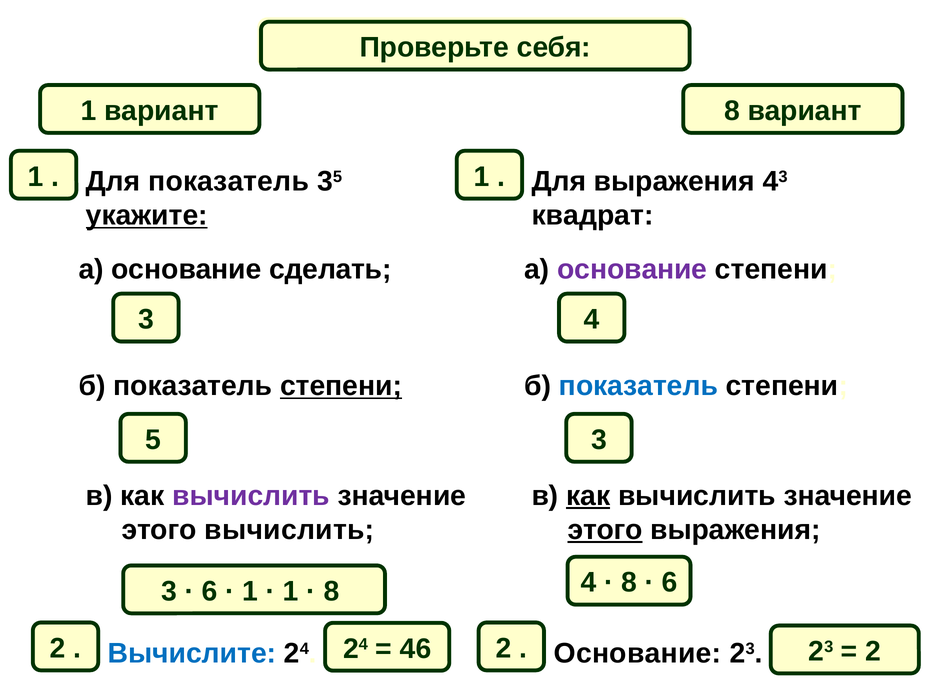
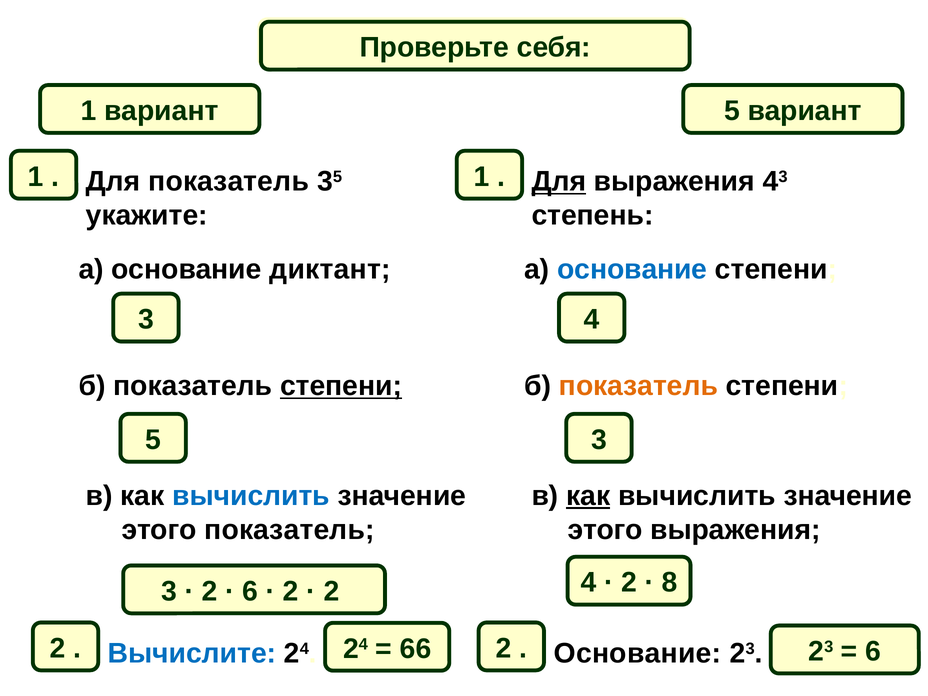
вариант 8: 8 -> 5 (732, 111)
Для underline: none -> present (559, 181)
укажите underline: present -> none (147, 215)
квадрат: квадрат -> степень (593, 215)
основание сделать: сделать -> диктант (330, 269)
основание colour: purple -> blue (632, 269)
показатель colour: blue -> orange (638, 386)
вычислить colour: purple -> blue (251, 496)
этого вычислить: вычислить -> показатель (290, 530)
этого underline: present -> none (605, 530)
8: 8 -> 2 (629, 583)
6: 6 -> 8 (670, 583)
6: 6 -> 2 (209, 591)
1: 1 -> 6 (250, 591)
1: 1 -> 2 (291, 591)
8: 8 -> 2 (331, 591)
46: 46 -> 66 (416, 649)
2: 2 -> 6 (873, 651)
